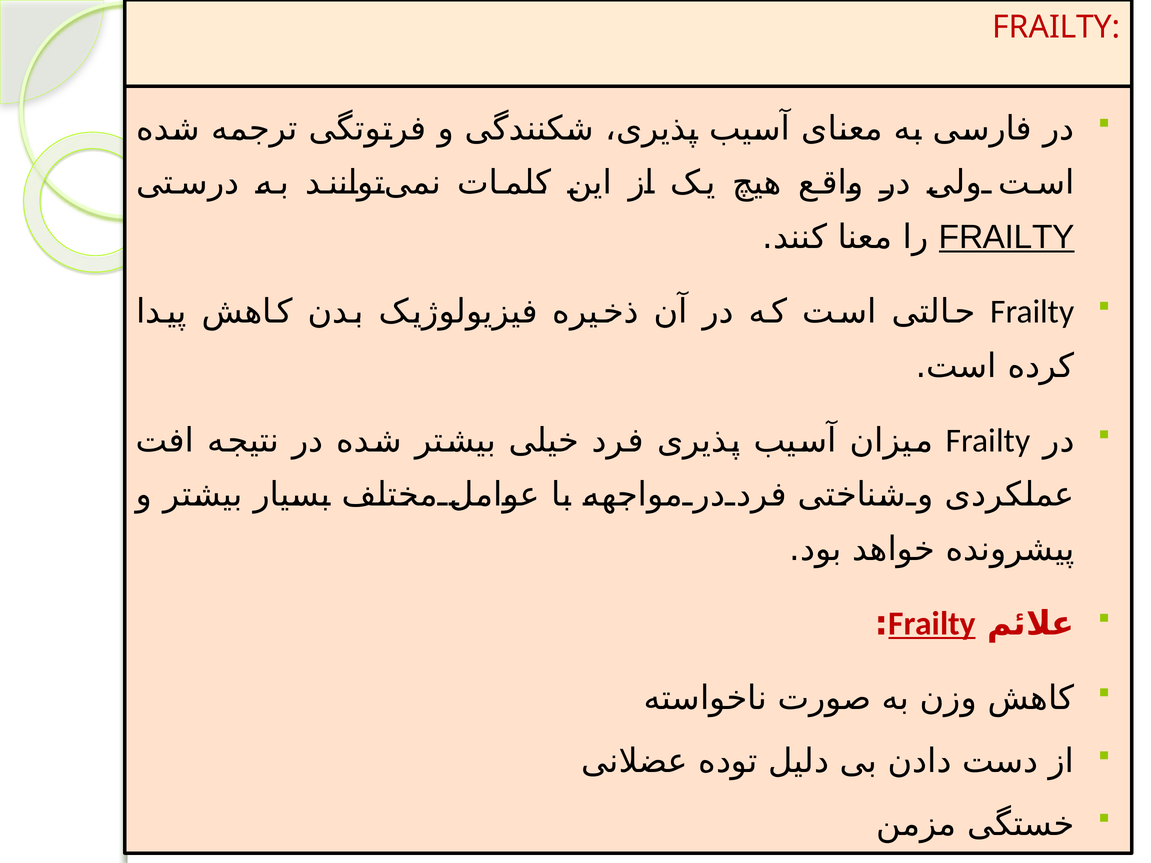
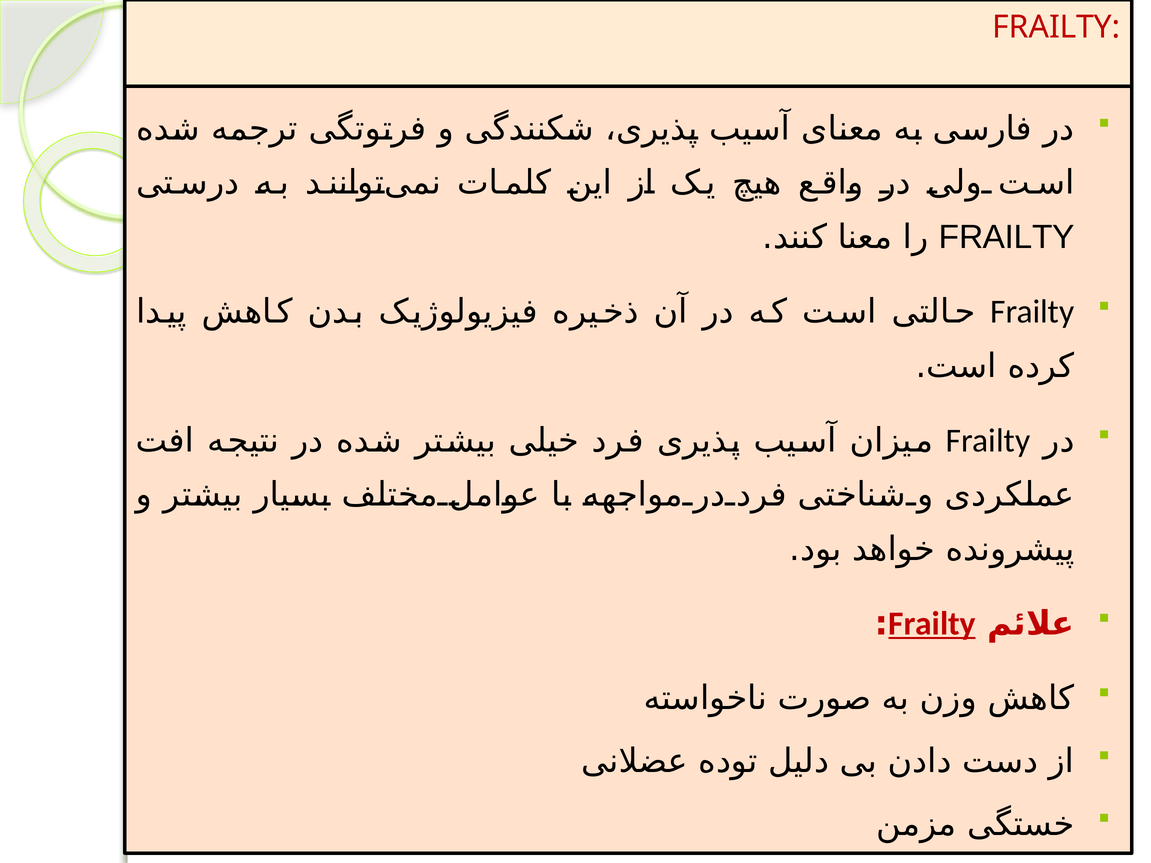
FRAILTY underline: present -> none (1007, 237)
